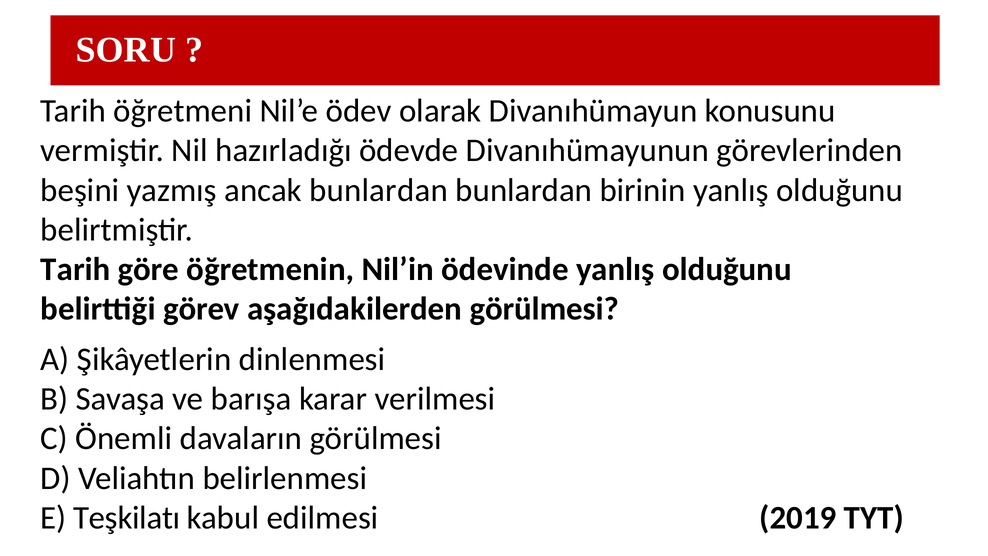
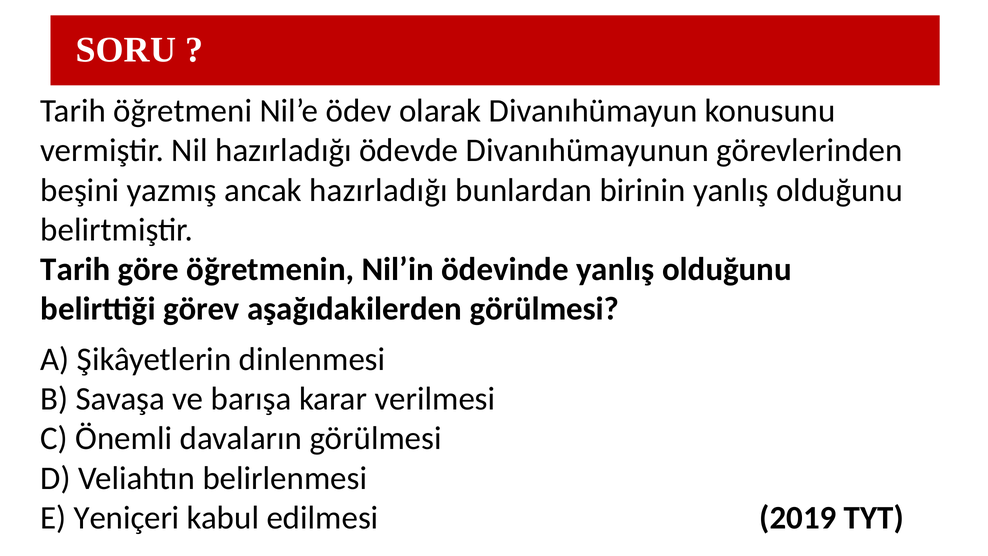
ancak bunlardan: bunlardan -> hazırladığı (379, 190)
Teşkilatı: Teşkilatı -> Yeniçeri (127, 517)
